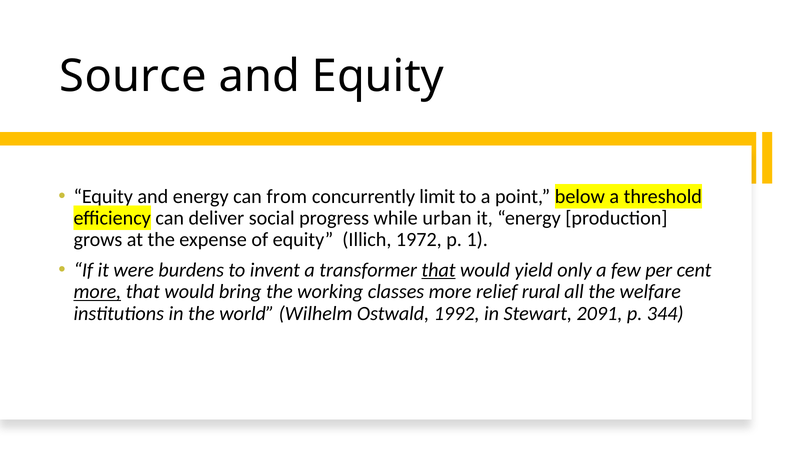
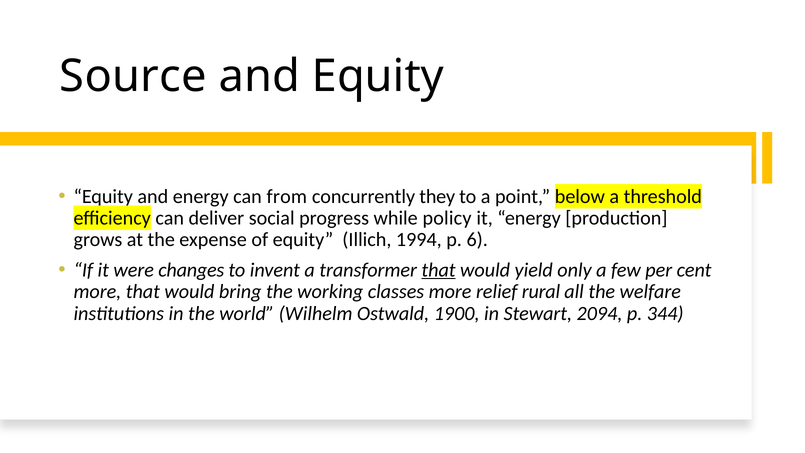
limit: limit -> they (437, 196)
urban: urban -> policy (447, 218)
1972: 1972 -> 1994 (419, 240)
1: 1 -> 6 (477, 240)
burdens: burdens -> changes (191, 270)
more underline: present -> none (97, 292)
1992: 1992 -> 1900 (457, 313)
2091: 2091 -> 2094 (600, 313)
